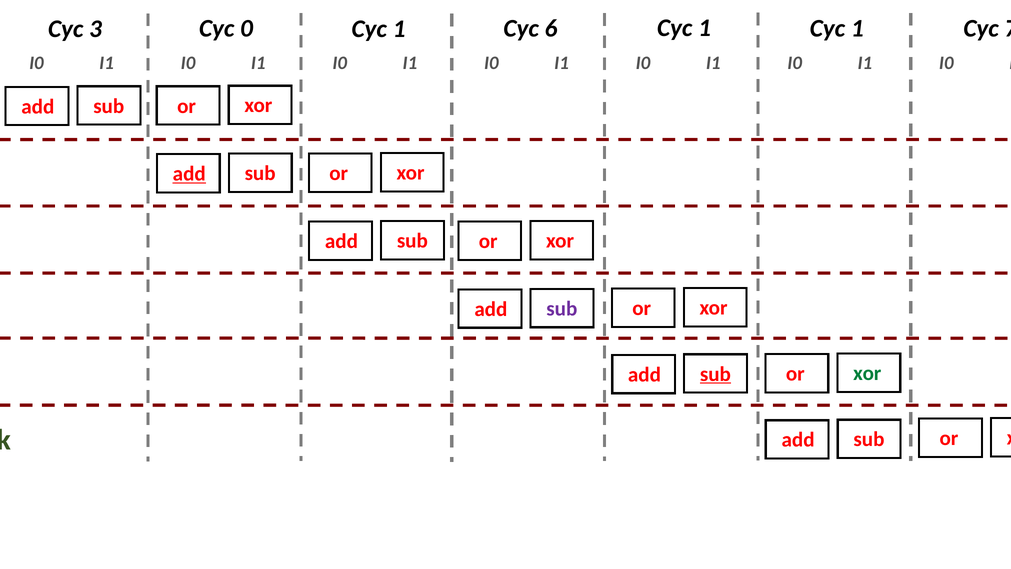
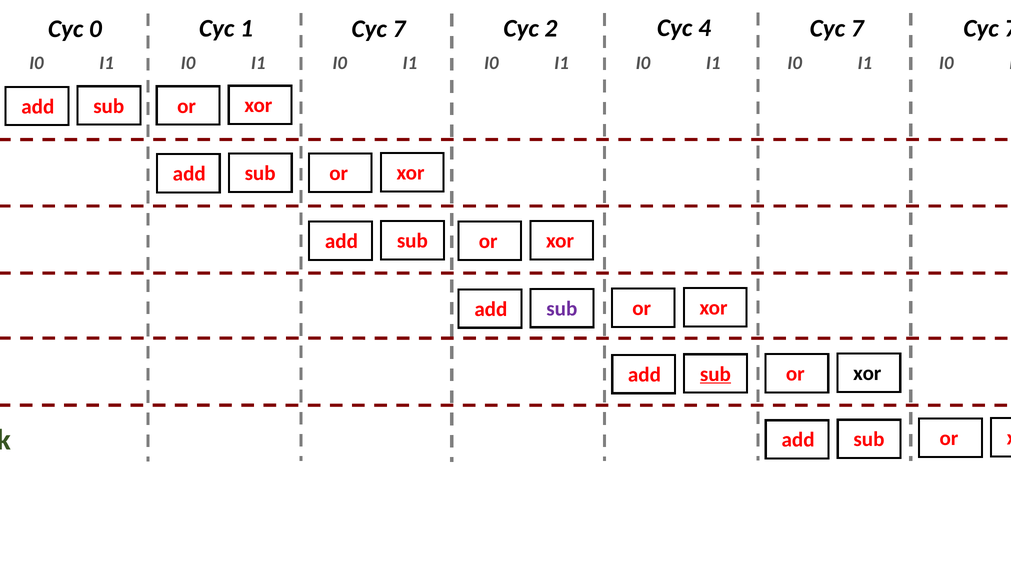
1: 1 -> 4 (705, 28)
0: 0 -> 1 (247, 28)
1: 1 -> 7 (857, 28)
3: 3 -> 0 (95, 29)
1: 1 -> 7 (399, 29)
6: 6 -> 2 (551, 29)
add underline: present -> none (189, 174)
xor colour: green -> black (867, 373)
